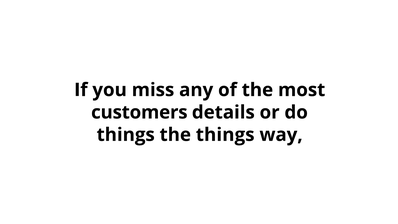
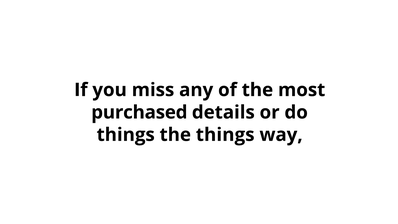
customers: customers -> purchased (139, 112)
